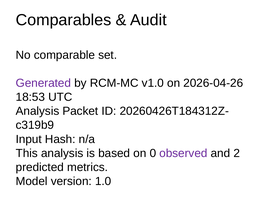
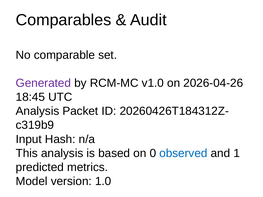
18:53: 18:53 -> 18:45 (30, 97)
observed colour: purple -> blue (183, 153)
2: 2 -> 1 (237, 153)
